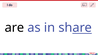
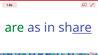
are colour: black -> green (14, 28)
